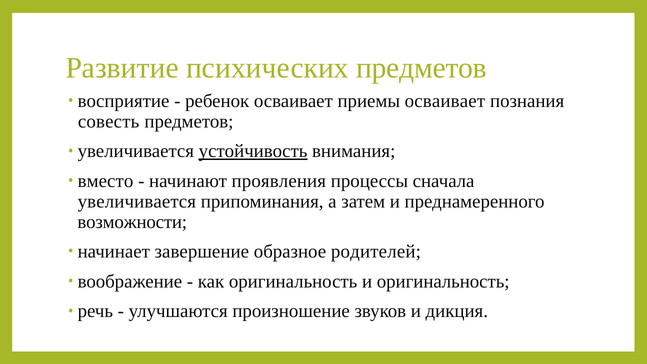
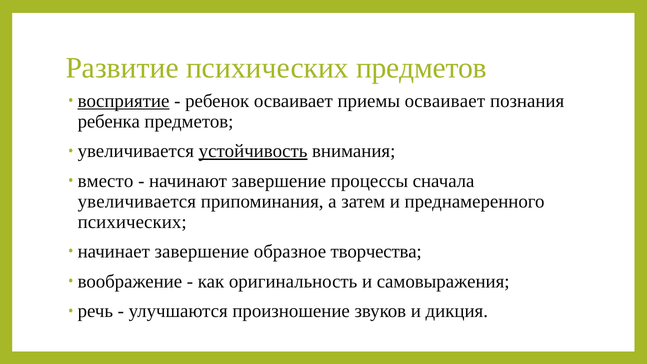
восприятие underline: none -> present (124, 101)
совесть: совесть -> ребенка (109, 121)
начинают проявления: проявления -> завершение (279, 181)
возможности: возможности -> психических (132, 222)
родителей: родителей -> творчества (376, 252)
и оригинальность: оригинальность -> самовыражения (443, 281)
